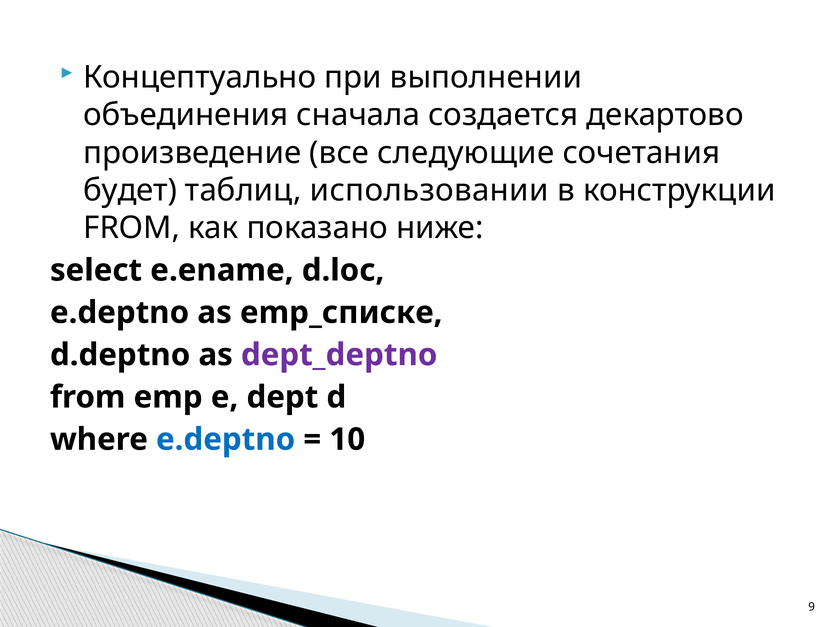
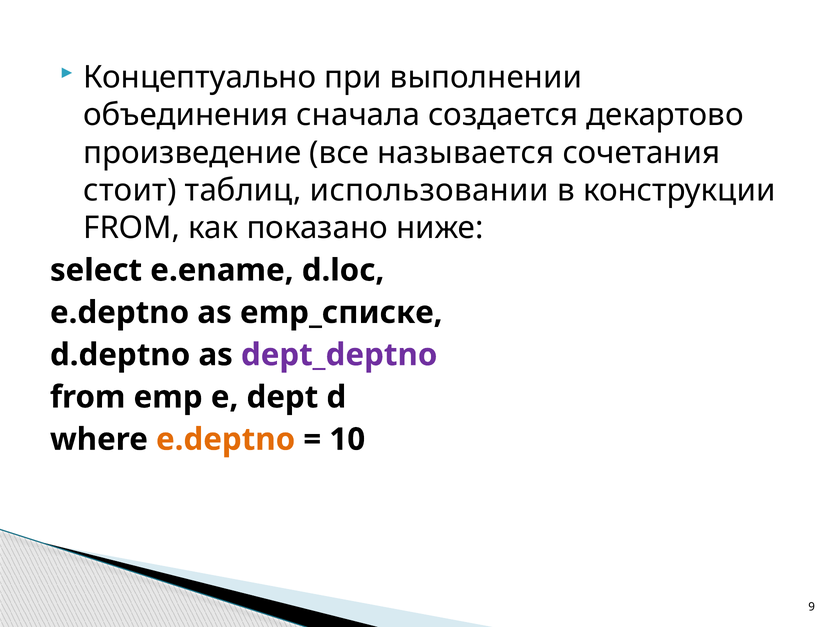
следующие: следующие -> называется (466, 152)
будет: будет -> стоит (130, 190)
e.deptno colour: blue -> orange (226, 439)
